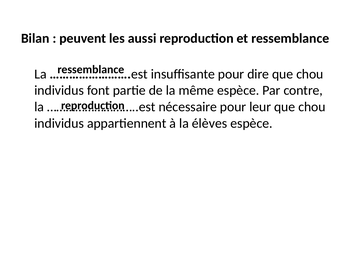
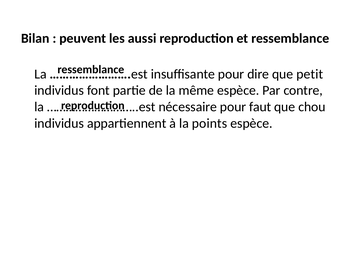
dire que chou: chou -> petit (310, 74)
leur: leur -> faut (260, 107)
élèves: élèves -> points (210, 123)
